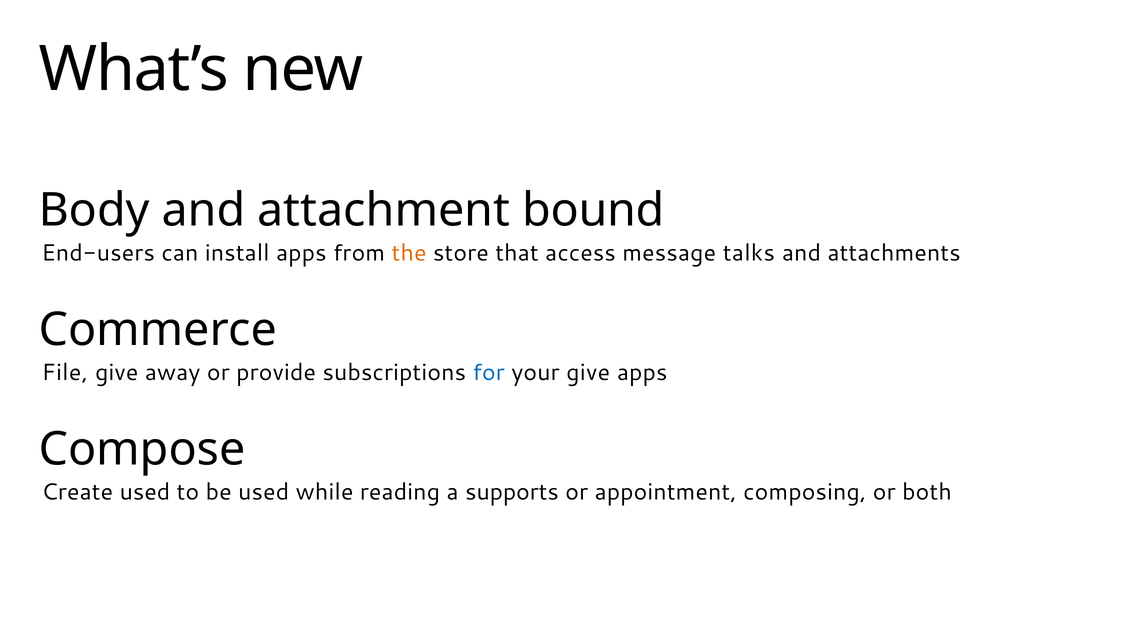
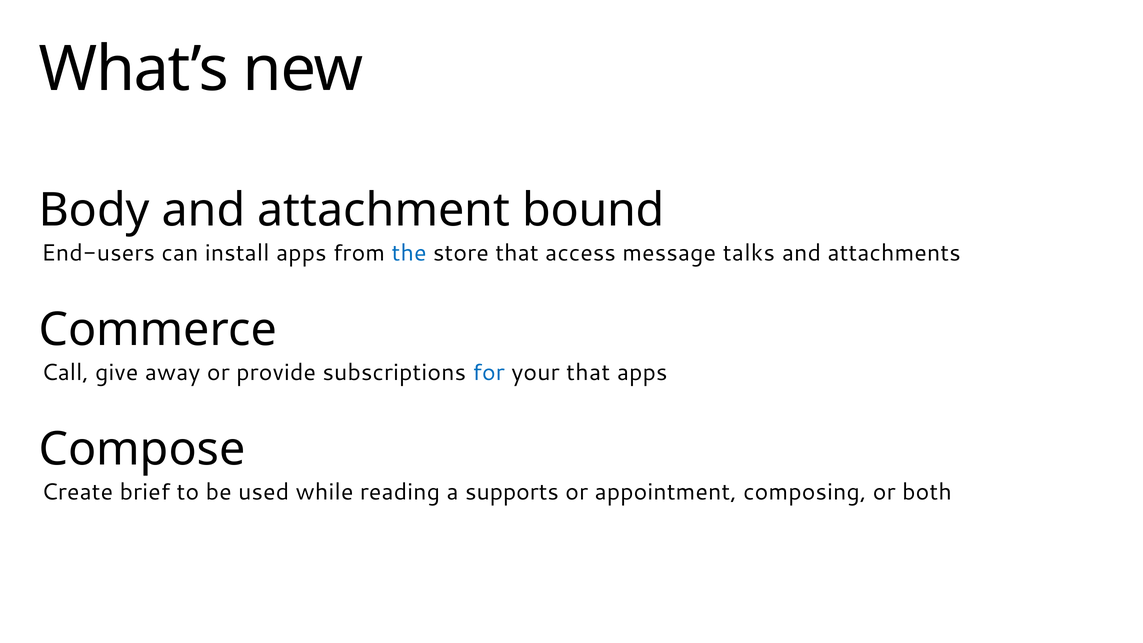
the colour: orange -> blue (409, 253)
File: File -> Call (65, 372)
your give: give -> that (588, 372)
Create used: used -> brief (145, 492)
